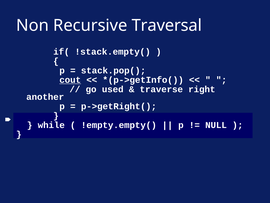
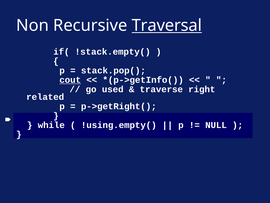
Traversal underline: none -> present (167, 25)
another: another -> related (45, 97)
!empty.empty(: !empty.empty( -> !using.empty( (119, 125)
